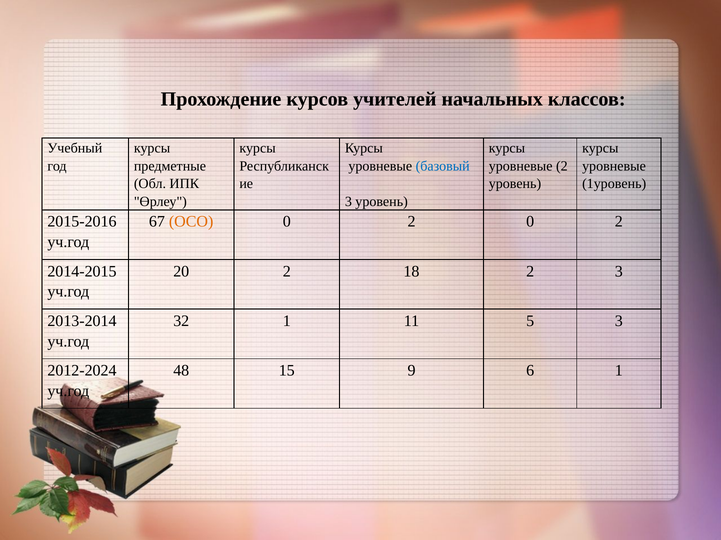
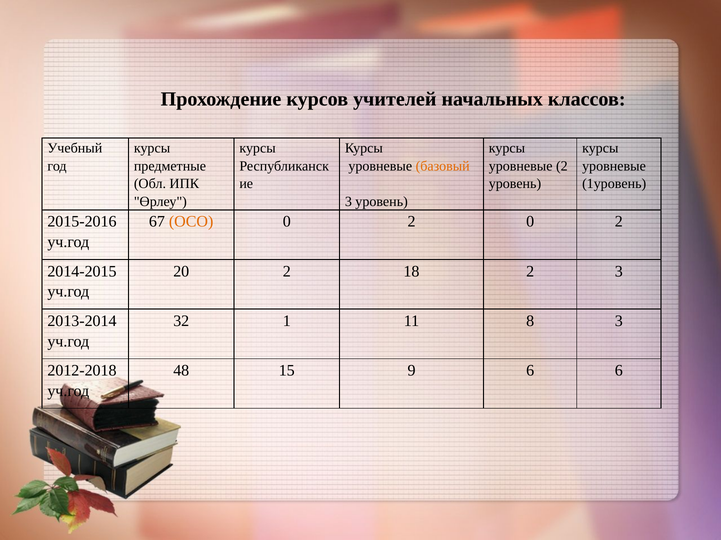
базовый colour: blue -> orange (443, 166)
5: 5 -> 8 (530, 321)
2012-2024: 2012-2024 -> 2012-2018 (82, 371)
6 1: 1 -> 6 (619, 371)
